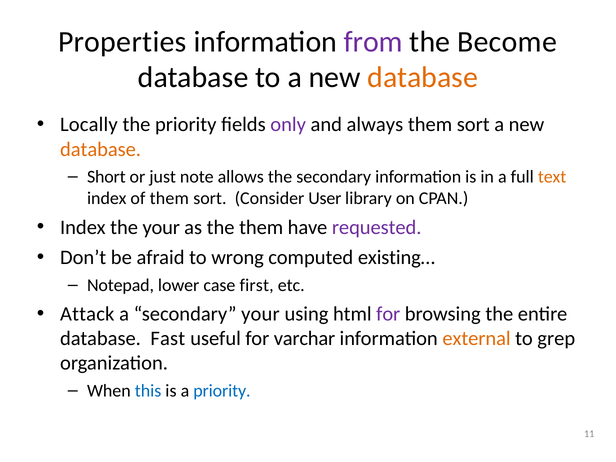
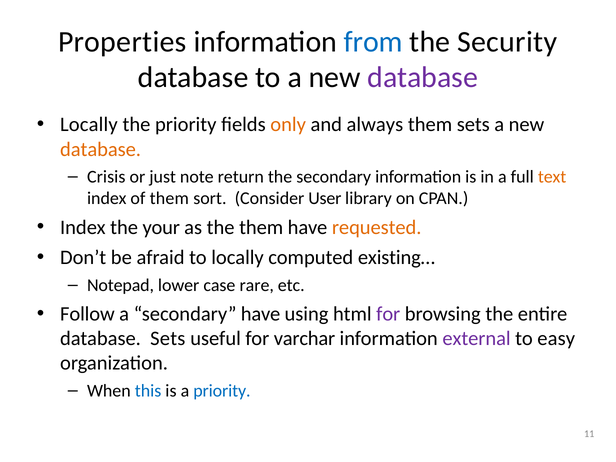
from colour: purple -> blue (373, 42)
Become: Become -> Security (507, 42)
database colour: orange -> purple (423, 78)
only colour: purple -> orange (288, 125)
sort: sort -> sets (473, 125)
Short: Short -> Crisis (106, 177)
allows: allows -> return (241, 177)
requested colour: purple -> orange (377, 227)
to wrong: wrong -> locally (238, 257)
first: first -> rare (257, 285)
Attack: Attack -> Follow (87, 314)
secondary your: your -> have (261, 314)
database Fast: Fast -> Sets (168, 339)
external colour: orange -> purple (477, 339)
grep: grep -> easy (556, 339)
